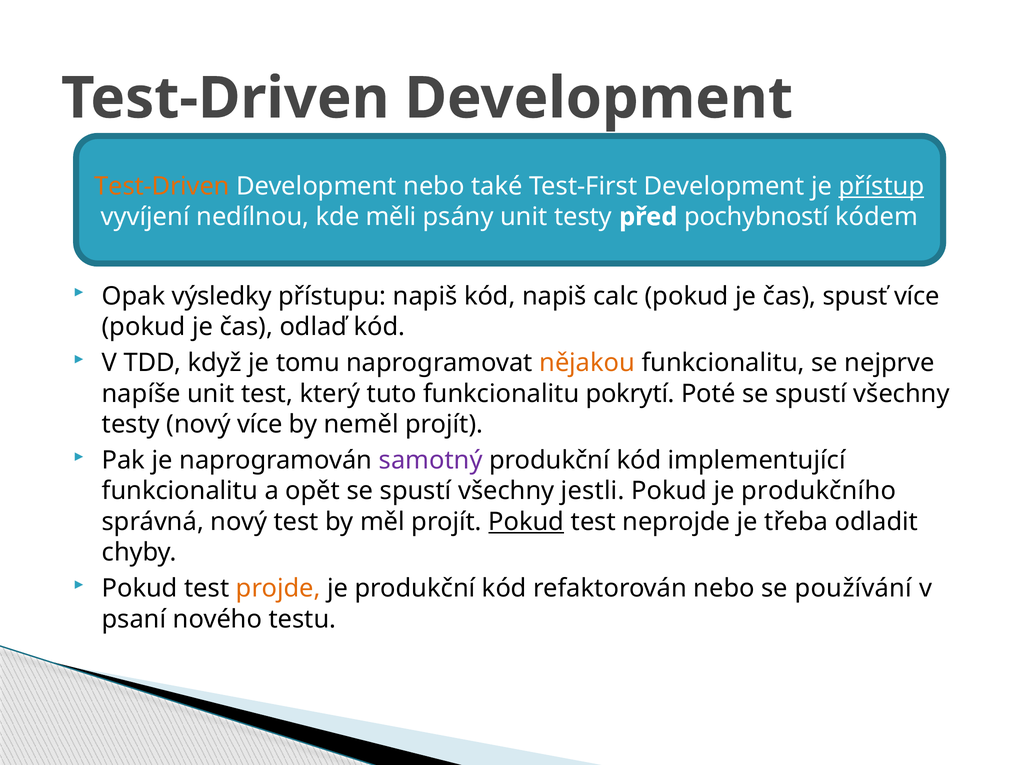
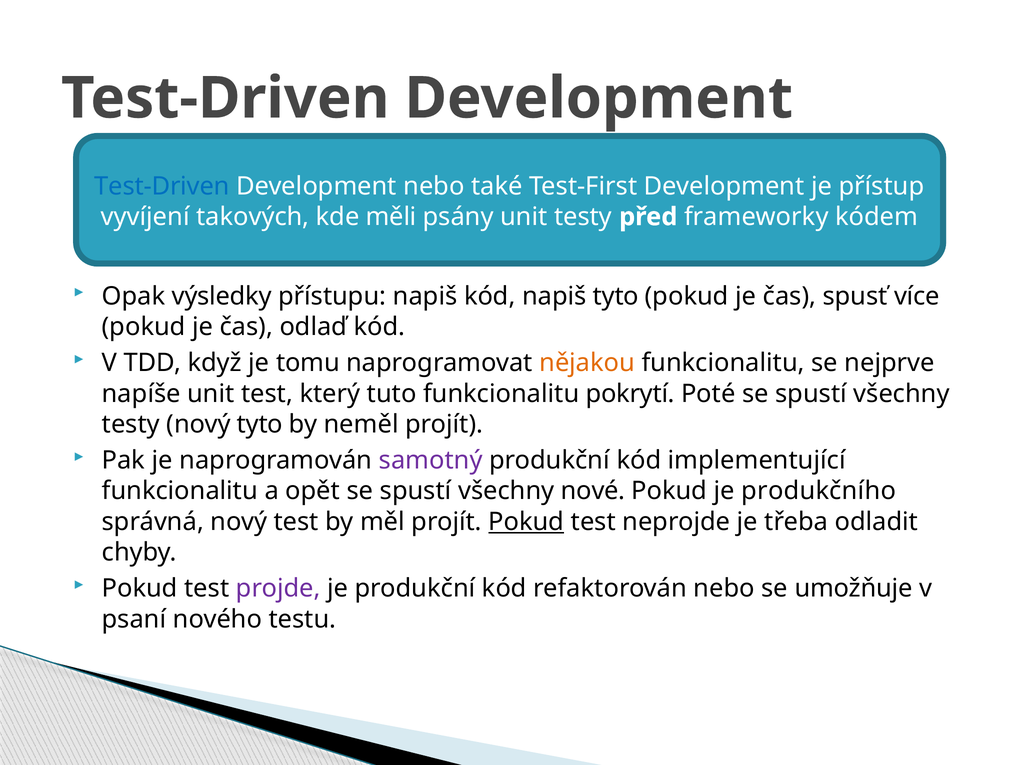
Test-Driven colour: orange -> blue (162, 186)
přístup underline: present -> none (881, 186)
nedílnou: nedílnou -> takových (253, 217)
pochybností: pochybností -> frameworky (756, 217)
napiš calc: calc -> tyto (616, 296)
nový více: více -> tyto (260, 424)
jestli: jestli -> nové (593, 491)
projde colour: orange -> purple (278, 589)
používání: používání -> umožňuje (854, 589)
